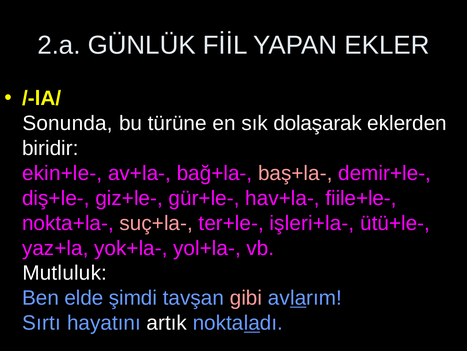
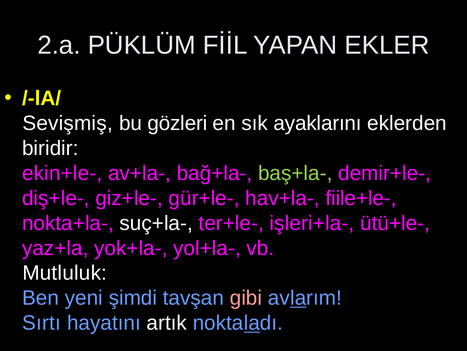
GÜNLÜK: GÜNLÜK -> PÜKLÜM (142, 45)
Sonunda: Sonunda -> Sevişmiş (68, 123)
türüne: türüne -> gözleri (177, 123)
dolaşarak: dolaşarak -> ayaklarını (318, 123)
baş+la- colour: pink -> light green (295, 173)
suç+la- colour: pink -> white (156, 223)
elde: elde -> yeni (84, 297)
